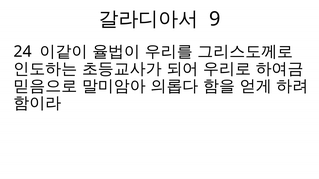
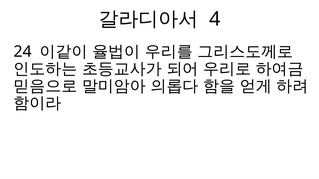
9: 9 -> 4 (215, 19)
